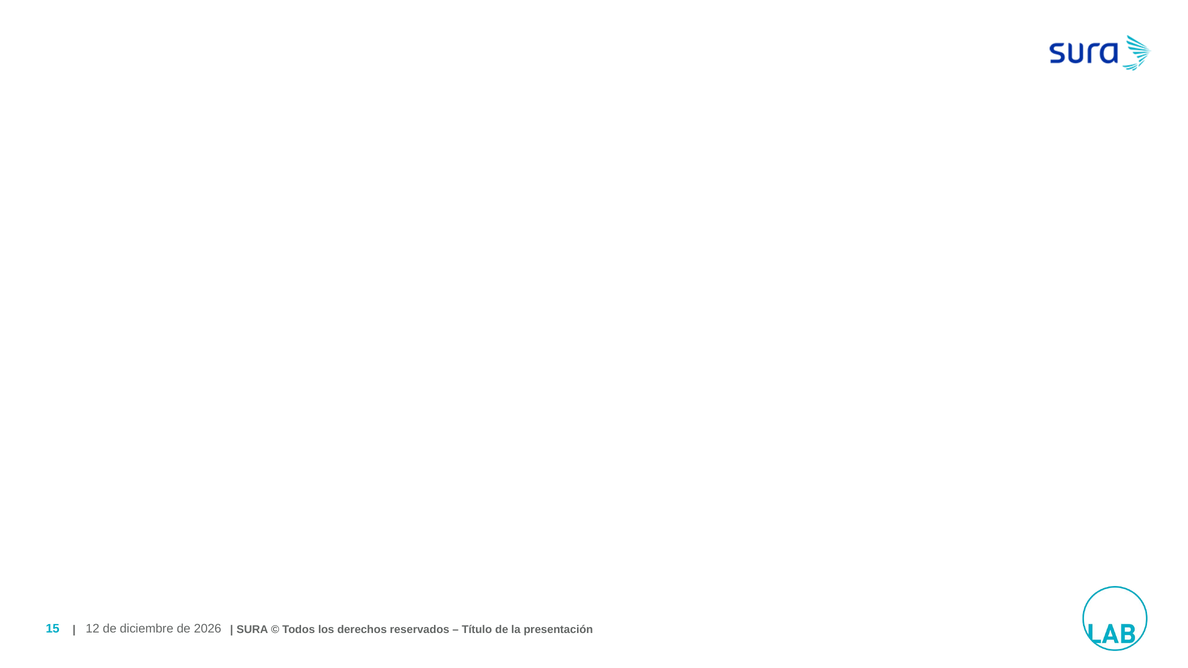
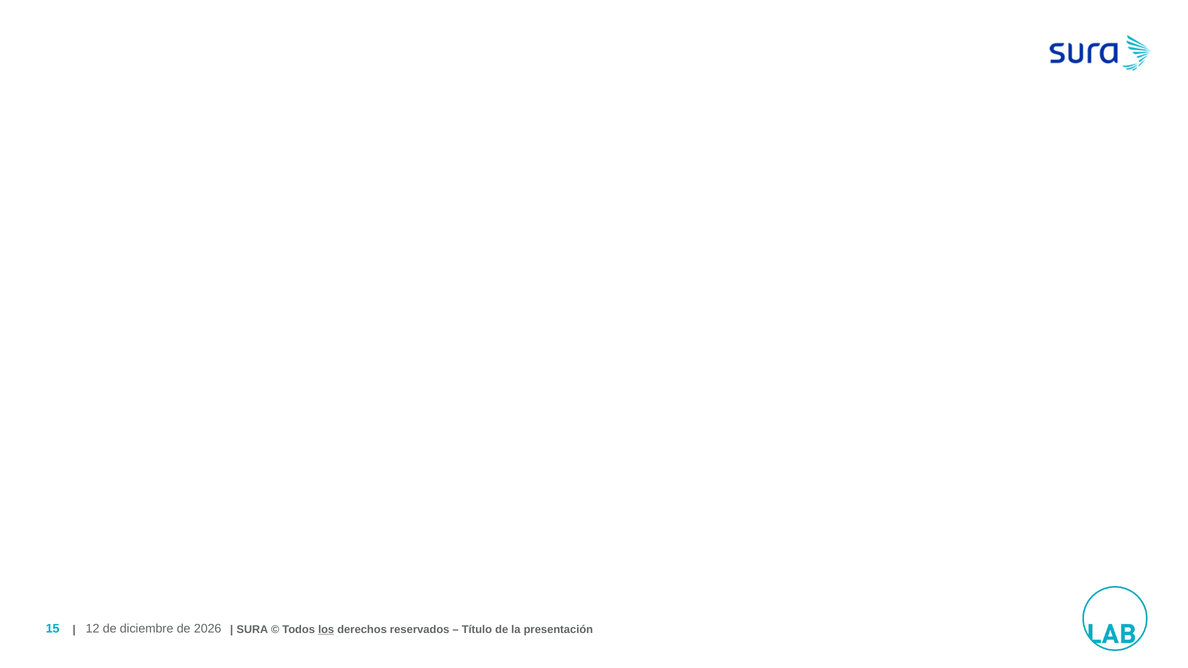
los underline: none -> present (326, 630)
